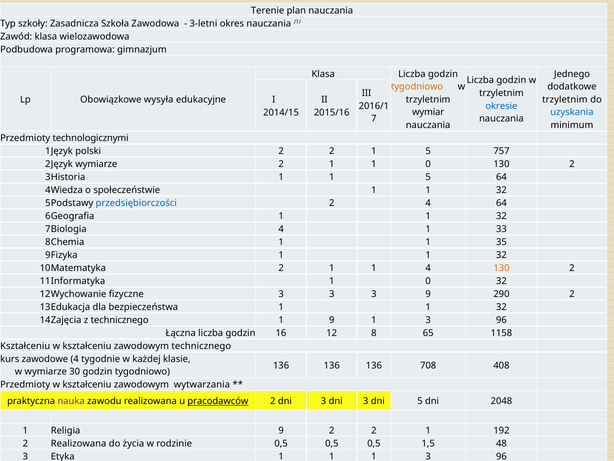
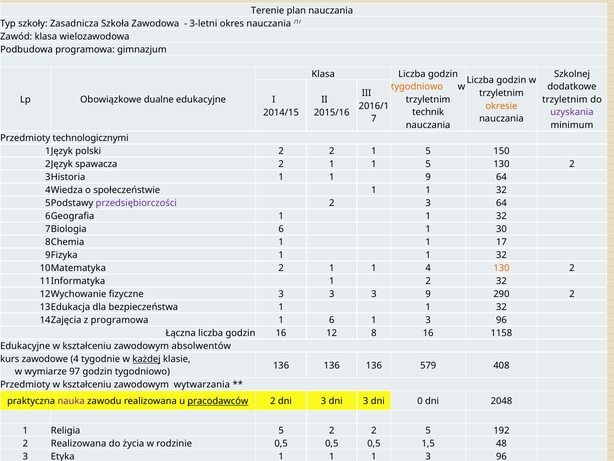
Jednego: Jednego -> Szkolnej (572, 74)
wysyła: wysyła -> dualne (159, 99)
okresie colour: blue -> orange (501, 106)
wymiar: wymiar -> technik (428, 112)
uzyskania colour: blue -> purple (572, 112)
757: 757 -> 150 (501, 151)
wymiarze: wymiarze -> spawacza (96, 164)
1 1 0: 0 -> 5 (428, 164)
1 1 5: 5 -> 9 (428, 177)
przedsiębiorczości colour: blue -> purple (136, 203)
2 4: 4 -> 3 (428, 203)
4: 4 -> 6 (281, 229)
33: 33 -> 30 (501, 229)
35: 35 -> 17 (501, 242)
0: 0 -> 2 (428, 281)
z technicznego: technicznego -> programowa (120, 320)
1 9: 9 -> 6 (332, 320)
8 65: 65 -> 16 (428, 333)
Kształceniu: Kształceniu -> Edukacyjne (25, 346)
zawodowym technicznego: technicznego -> absolwentów (201, 346)
każdej underline: none -> present (147, 359)
708: 708 -> 579 (428, 365)
30: 30 -> 97 (75, 371)
dni 5: 5 -> 0 (420, 401)
Religia 9: 9 -> 5 (281, 430)
1: 1 -> 5 (428, 430)
